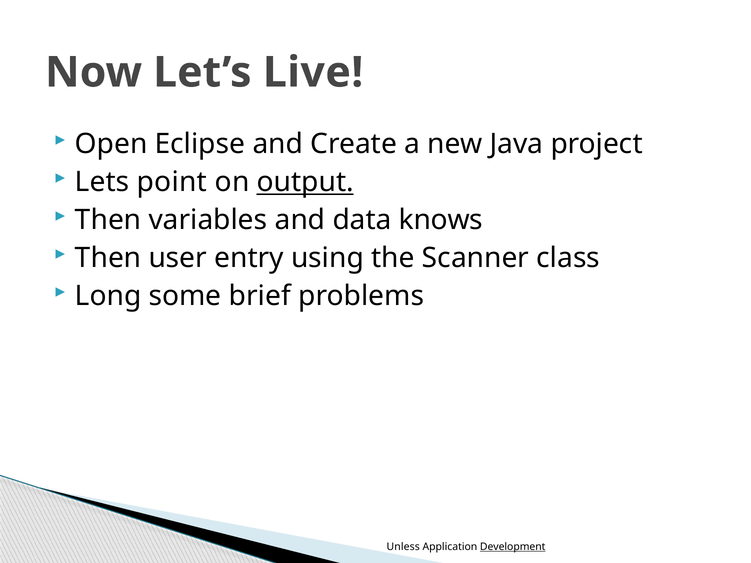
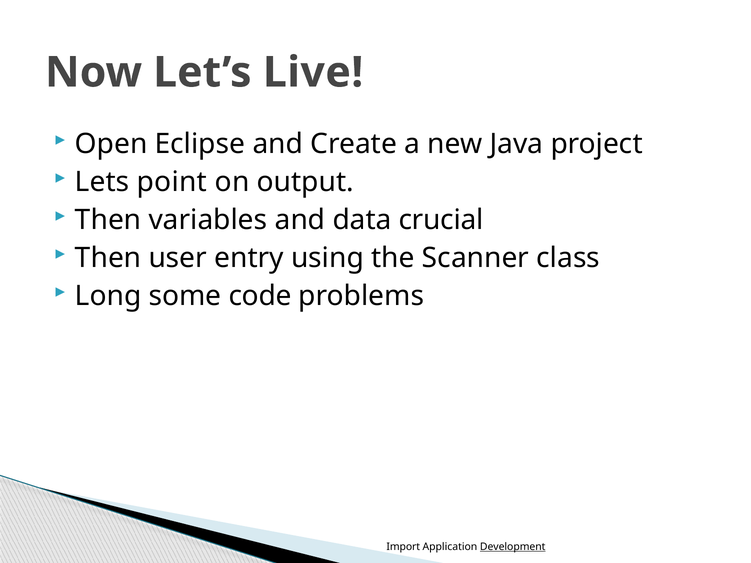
output underline: present -> none (305, 182)
knows: knows -> crucial (441, 220)
brief: brief -> code (260, 296)
Unless: Unless -> Import (403, 547)
